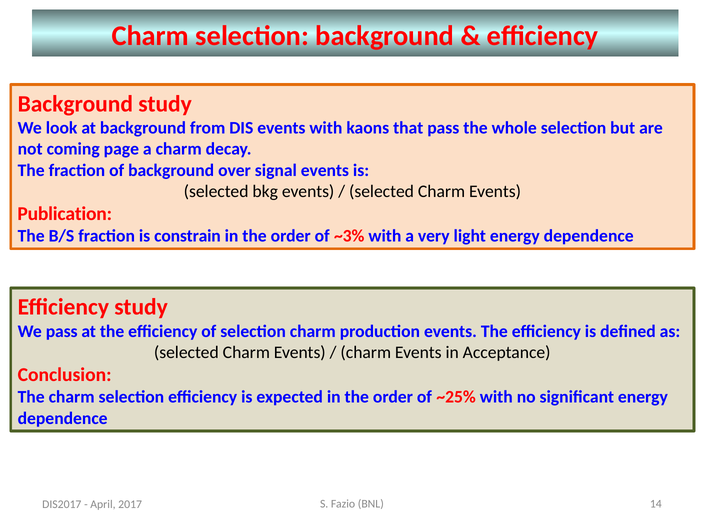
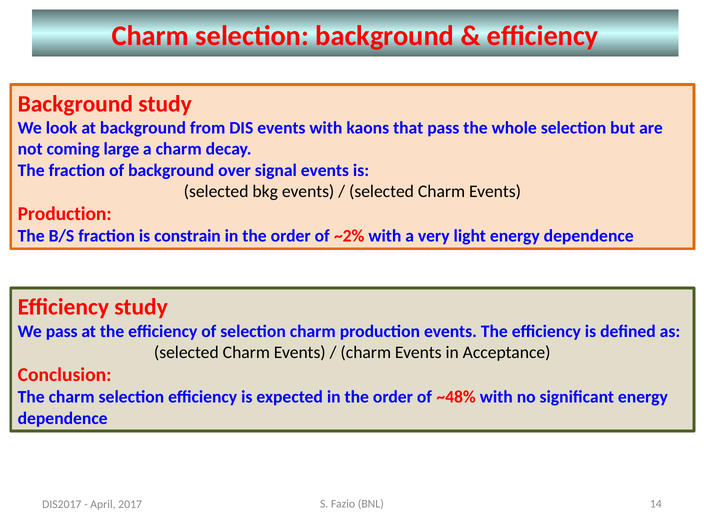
page: page -> large (121, 149)
Publication: Publication -> Production (65, 214)
~3%: ~3% -> ~2% (349, 236)
~25%: ~25% -> ~48% (456, 397)
